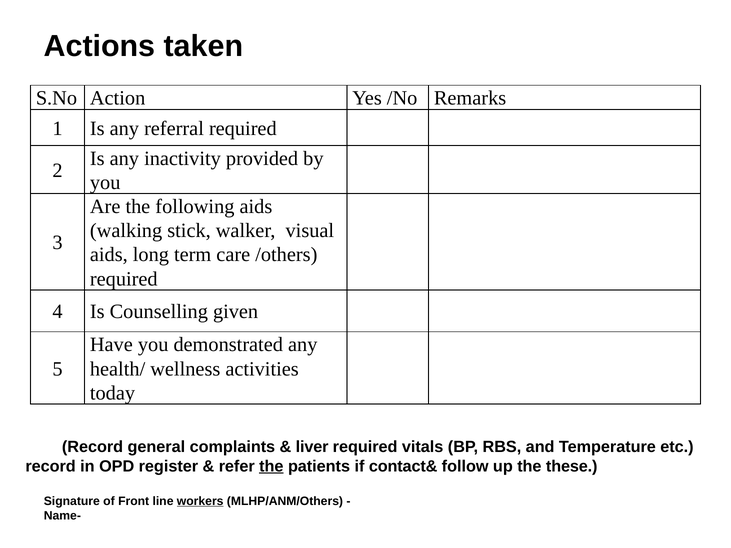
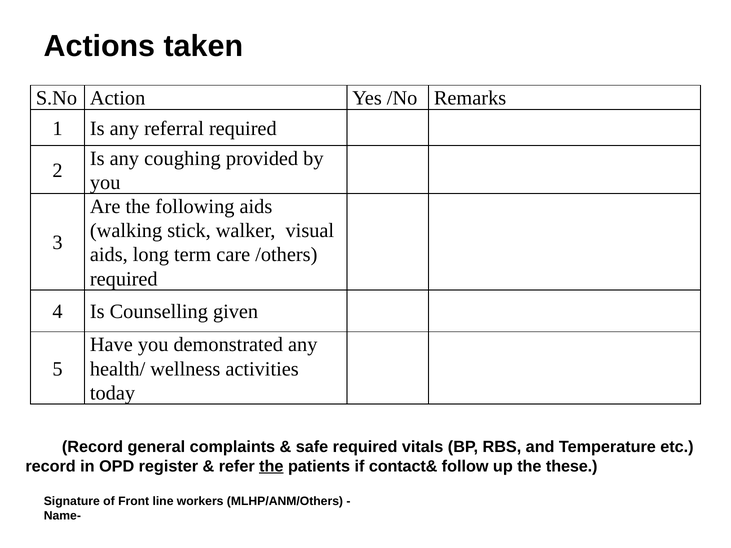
inactivity: inactivity -> coughing (182, 158)
liver: liver -> safe (312, 447)
workers underline: present -> none (200, 501)
